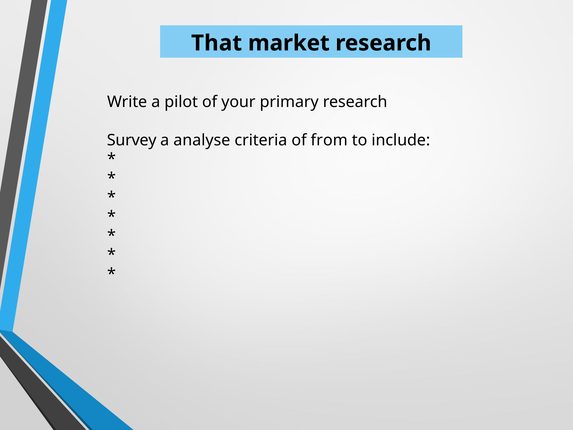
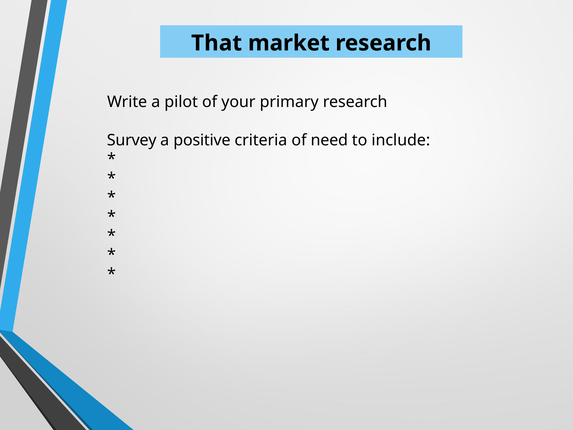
analyse: analyse -> positive (202, 140)
from: from -> need (329, 140)
